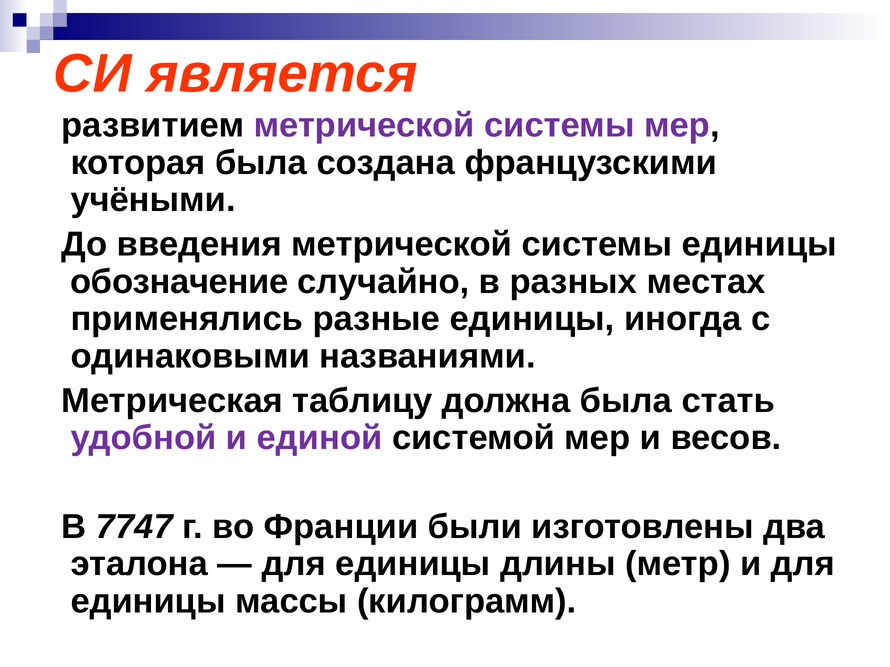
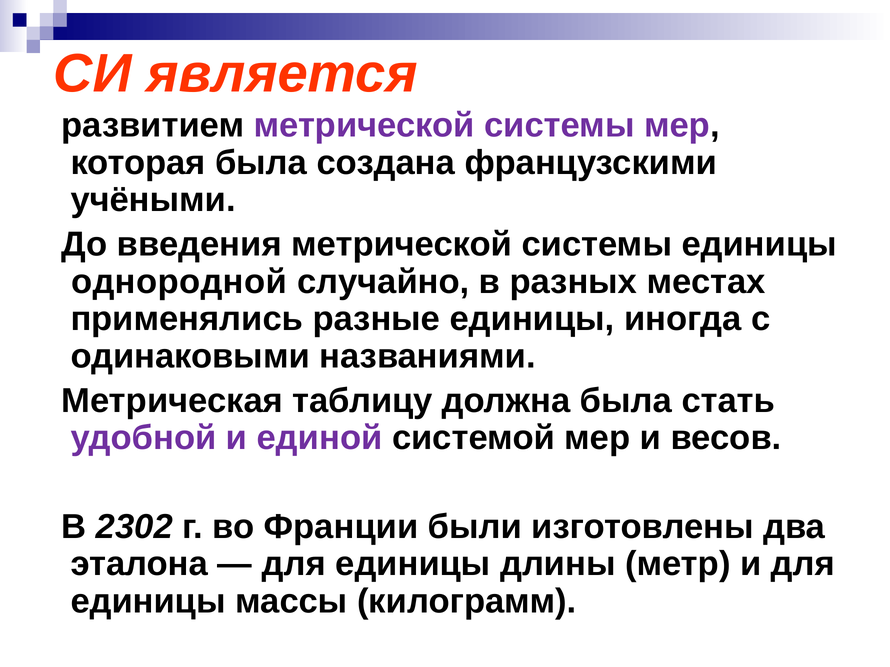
обозначение: обозначение -> однородной (179, 282)
7747: 7747 -> 2302 (134, 527)
